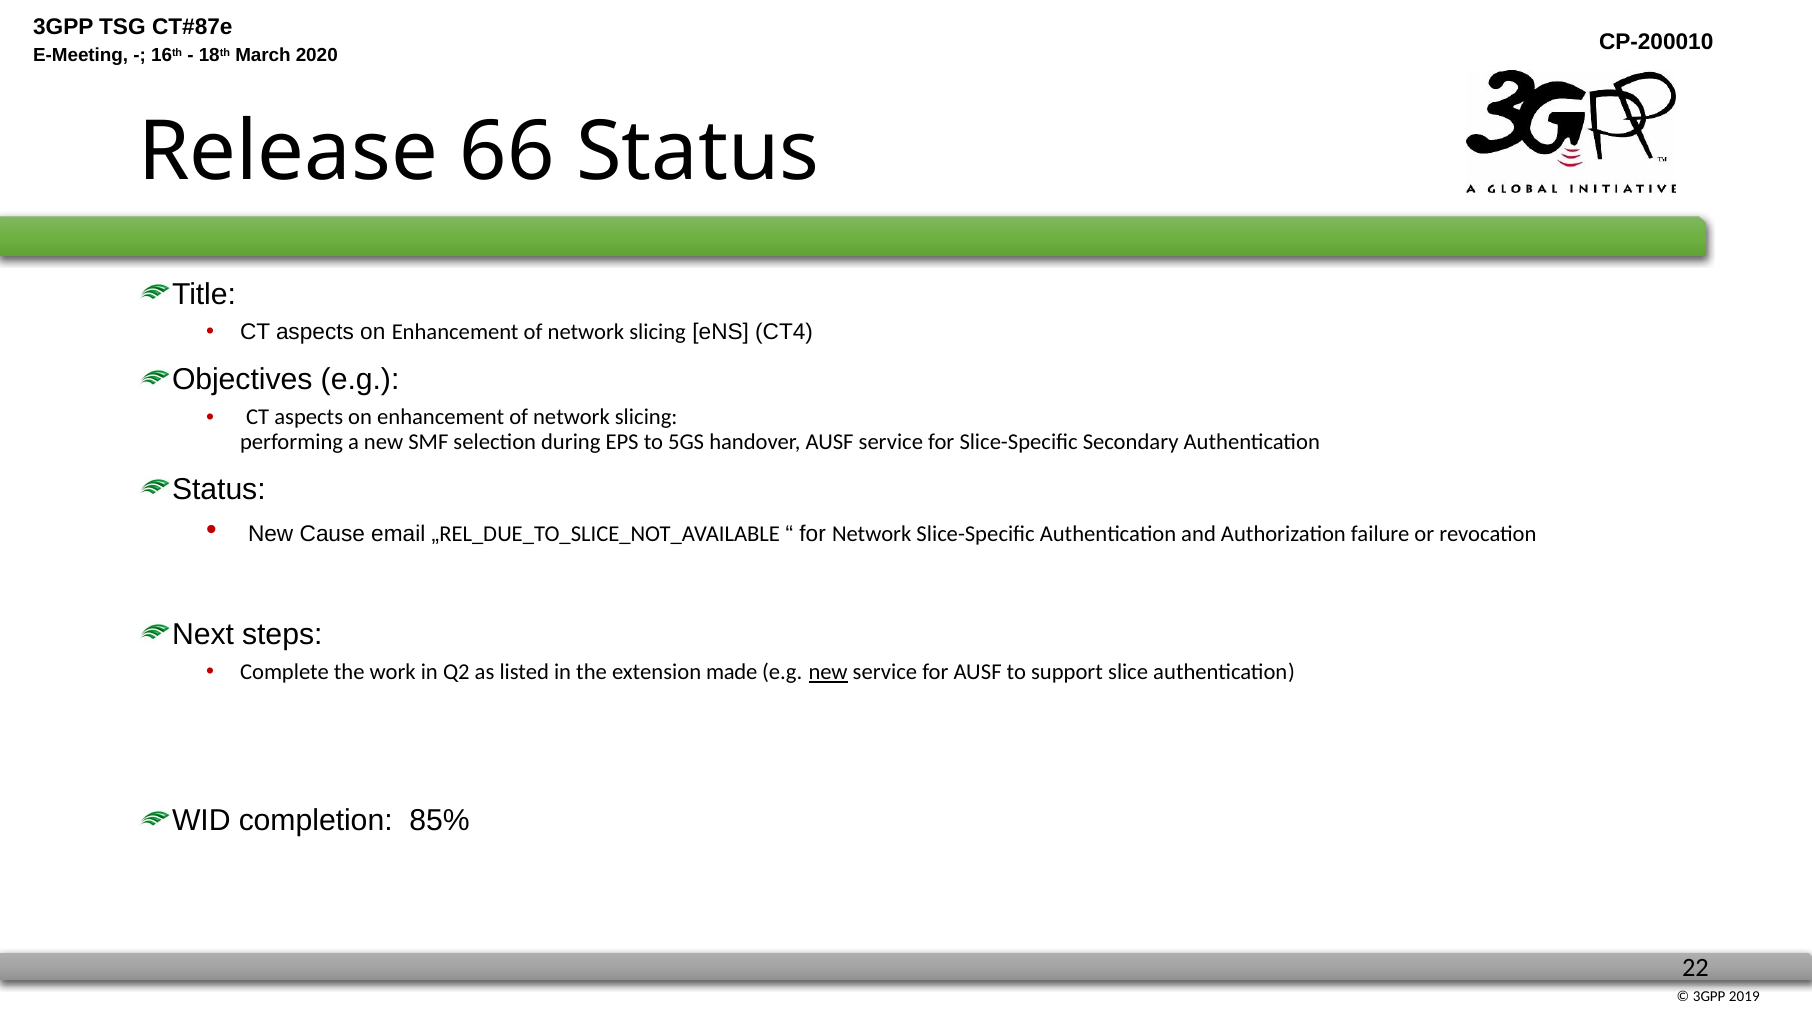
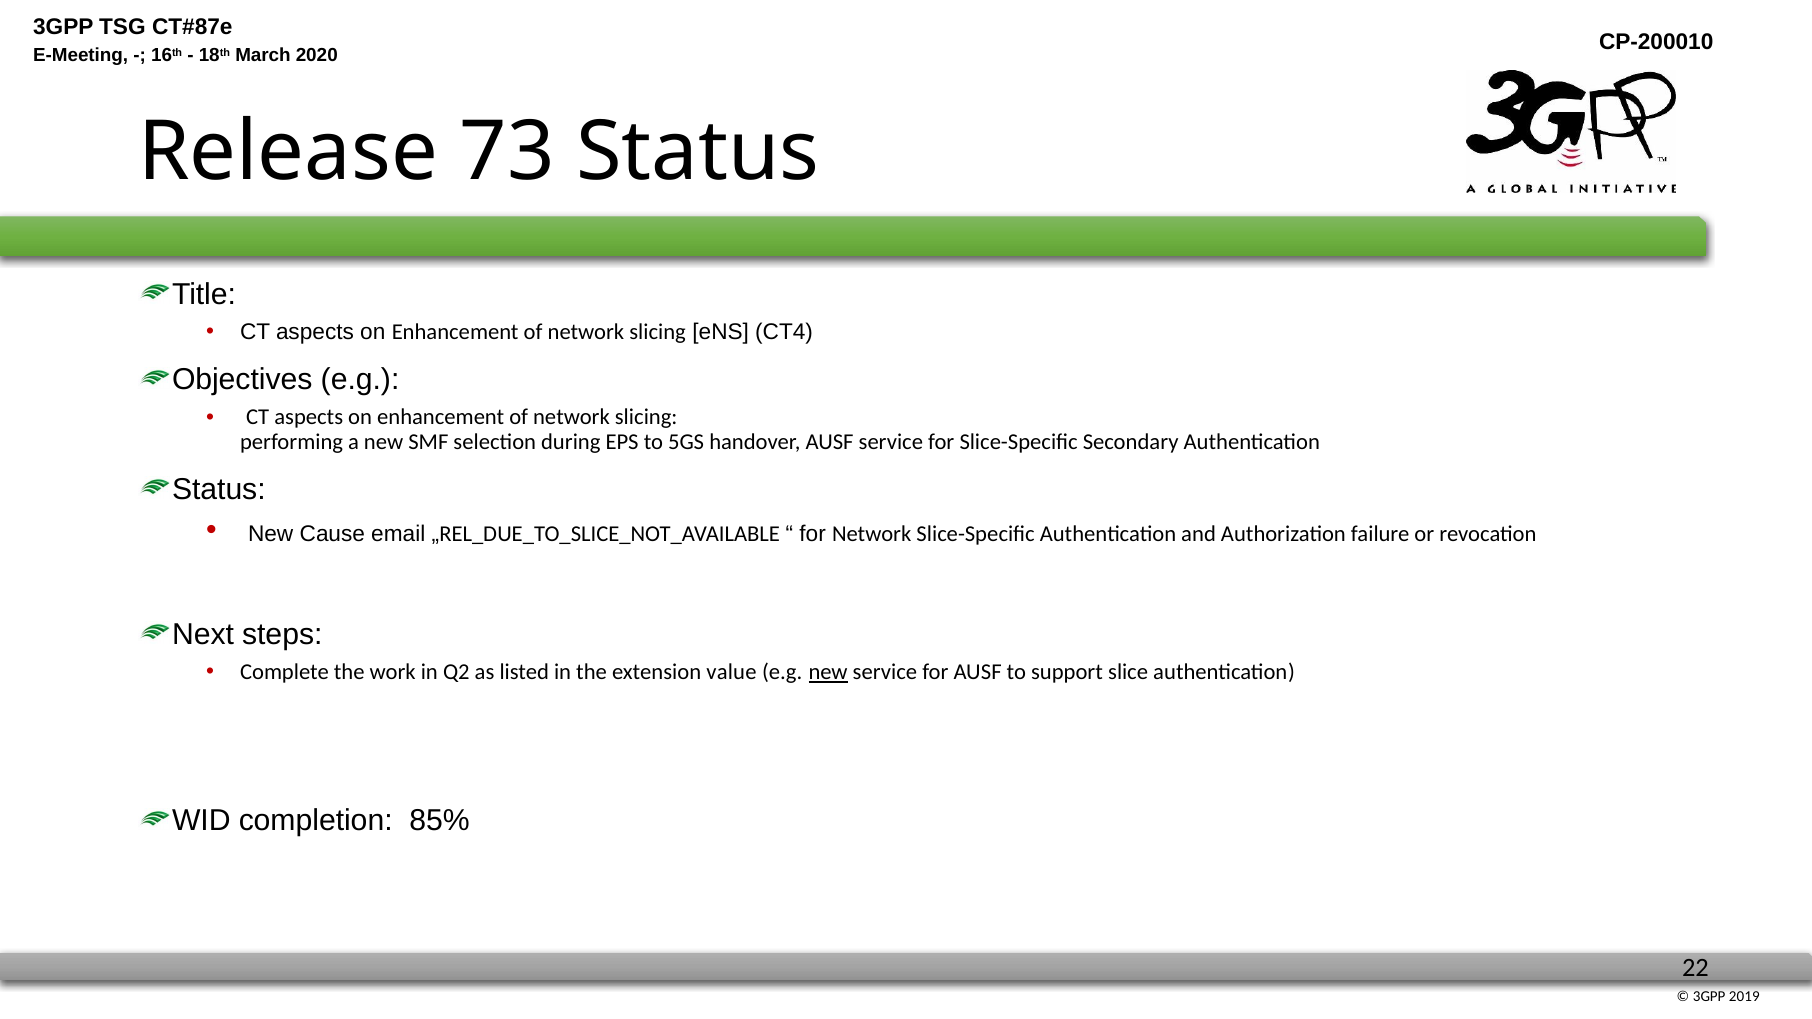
66: 66 -> 73 (507, 152)
made: made -> value (731, 672)
